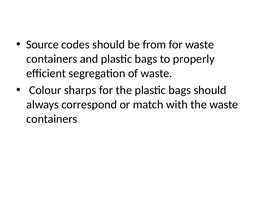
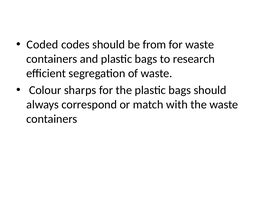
Source: Source -> Coded (42, 45)
properly: properly -> research (194, 59)
